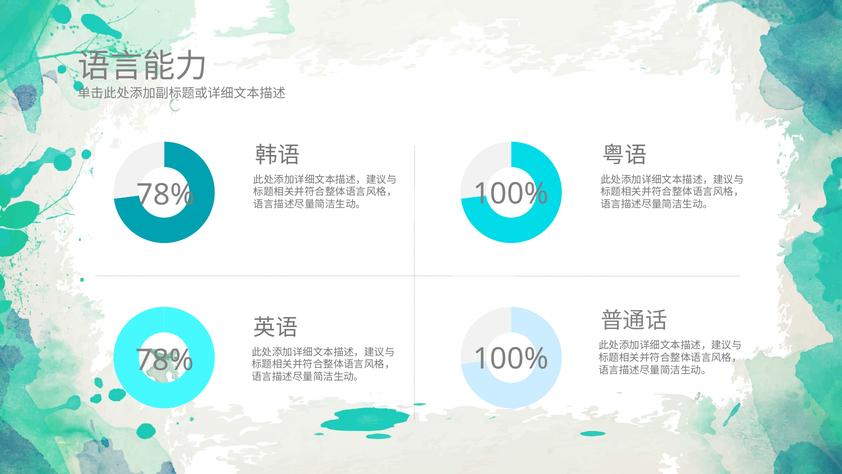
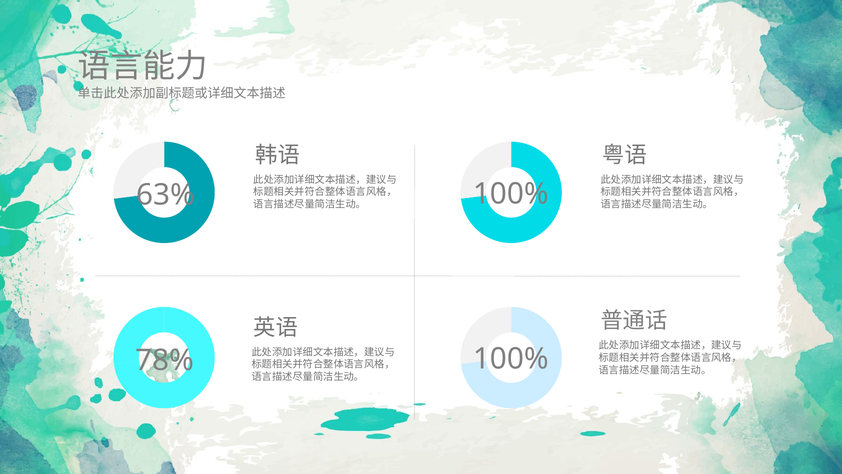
78%: 78% -> 63% (165, 195)
